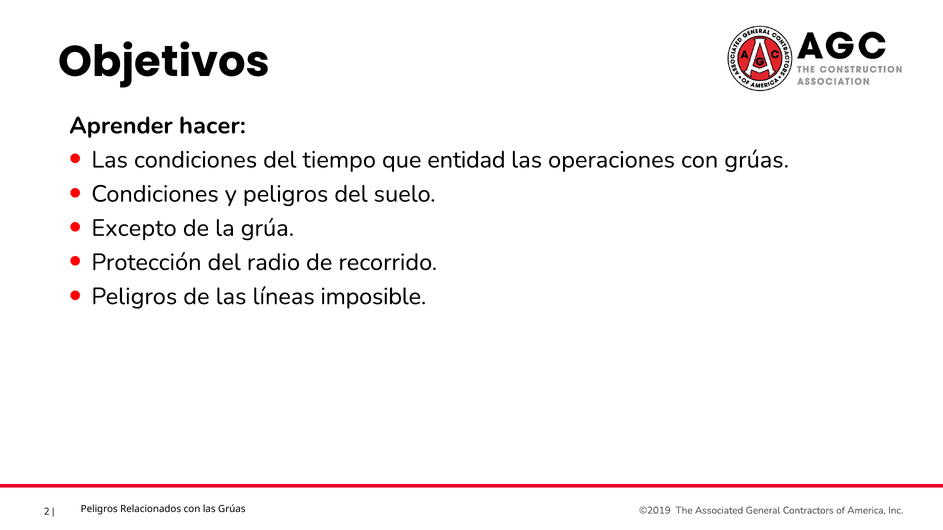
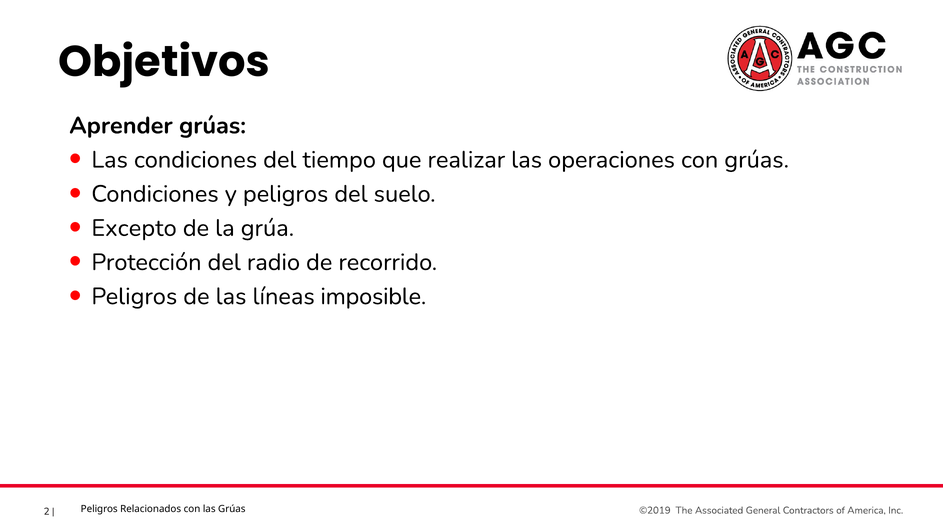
Aprender hacer: hacer -> grúas (213, 126)
entidad: entidad -> realizar (466, 160)
